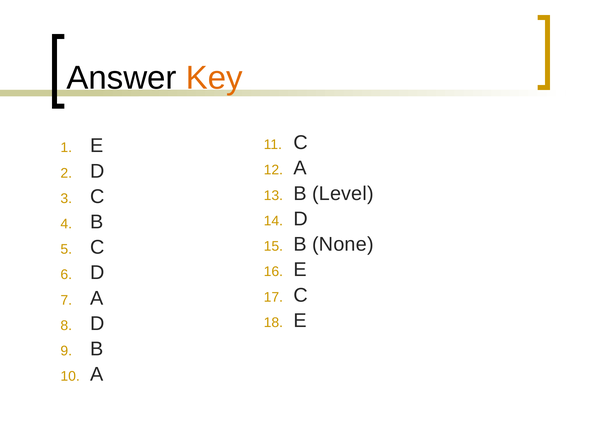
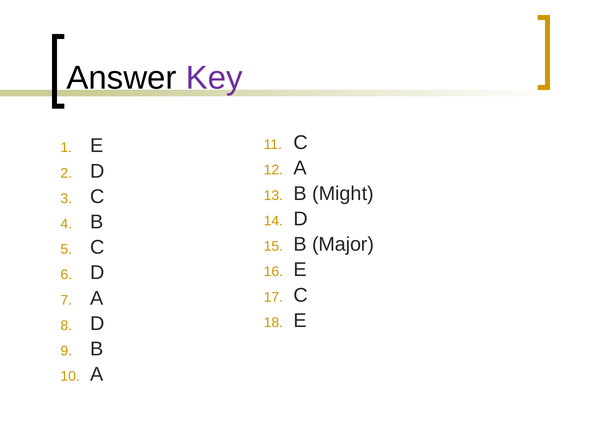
Key colour: orange -> purple (214, 78)
Level: Level -> Might (343, 193)
None: None -> Major (343, 244)
